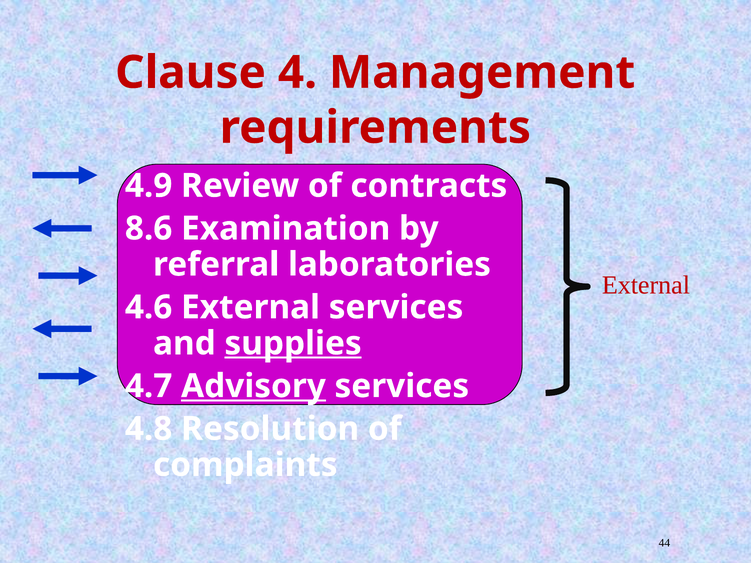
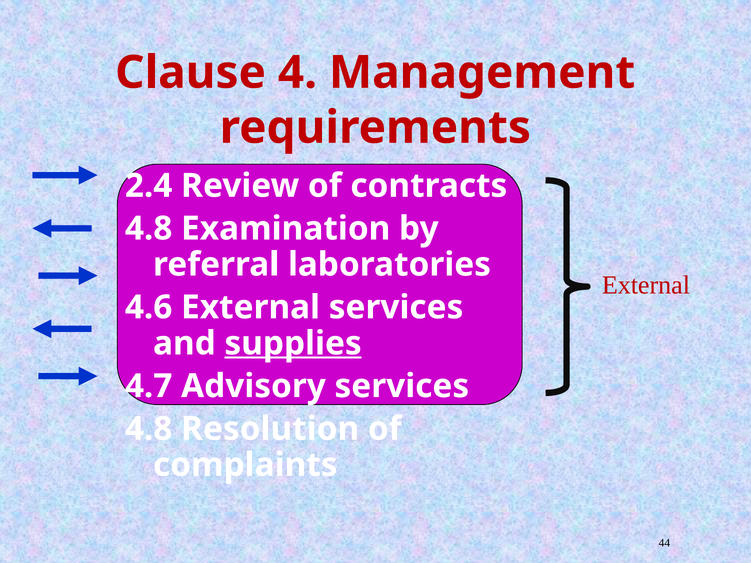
4.9: 4.9 -> 2.4 (149, 186)
8.6: 8.6 -> 4.8 (149, 229)
Advisory underline: present -> none (253, 386)
